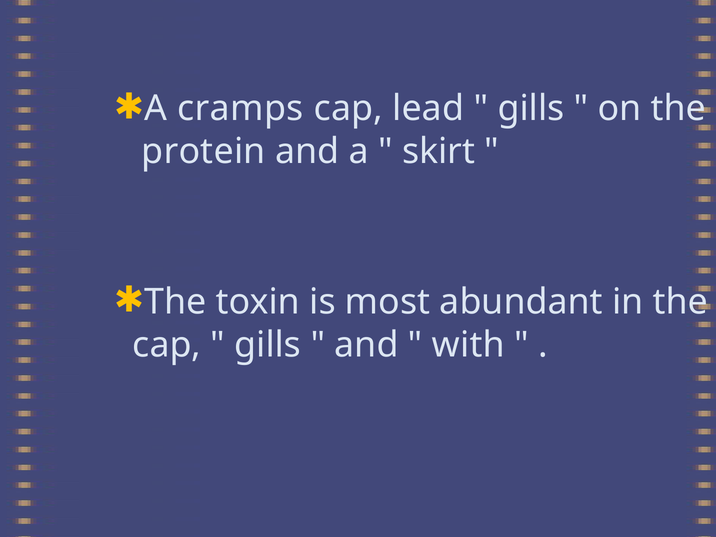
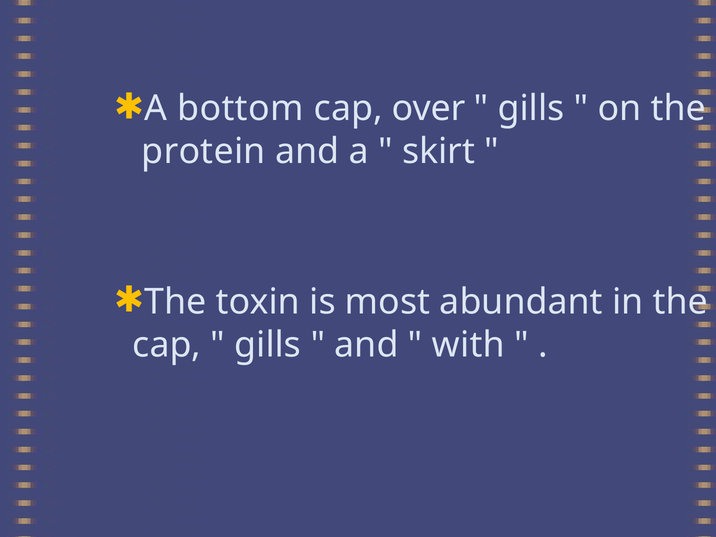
cramps: cramps -> bottom (240, 109)
lead: lead -> over (428, 109)
